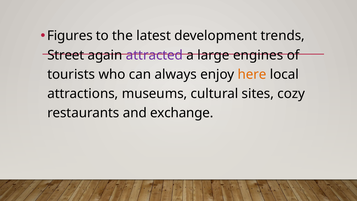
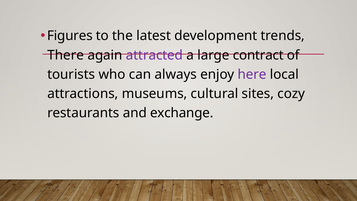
Street: Street -> There (66, 55)
engines: engines -> contract (258, 55)
here colour: orange -> purple (252, 74)
